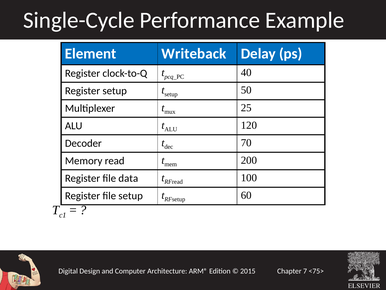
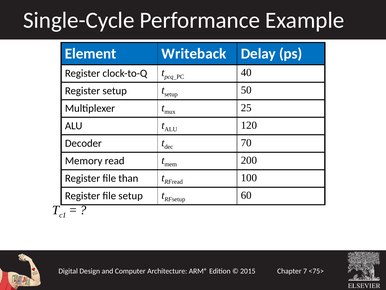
data: data -> than (128, 178)
